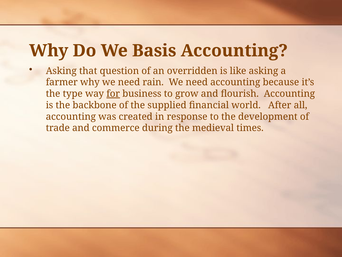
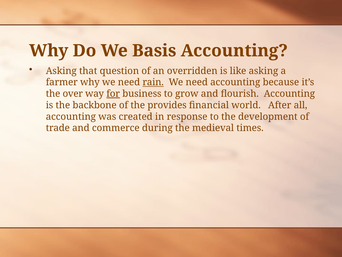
rain underline: none -> present (153, 82)
type: type -> over (73, 94)
supplied: supplied -> provides (167, 105)
